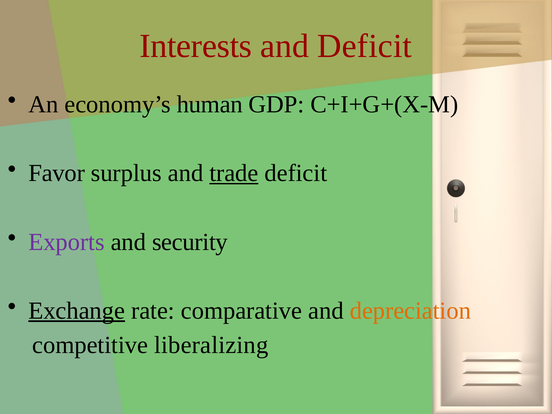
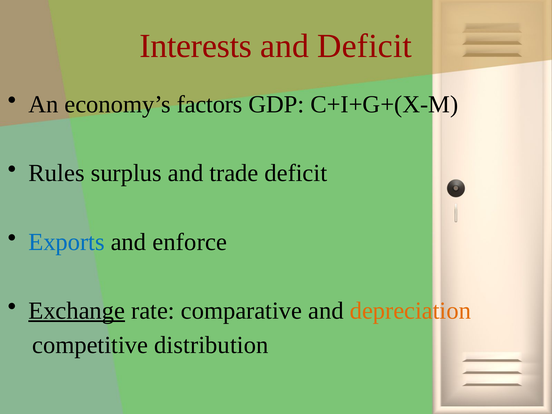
human: human -> factors (210, 104)
Favor: Favor -> Rules (56, 173)
trade underline: present -> none (234, 173)
Exports colour: purple -> blue (67, 242)
security: security -> enforce (190, 242)
liberalizing: liberalizing -> distribution (211, 345)
